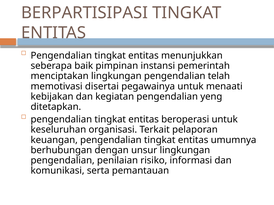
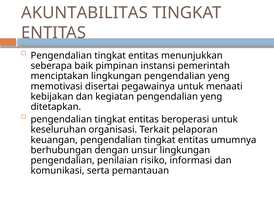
BERPARTISIPASI: BERPARTISIPASI -> AKUNTABILITAS (84, 13)
lingkungan pengendalian telah: telah -> yeng (219, 76)
